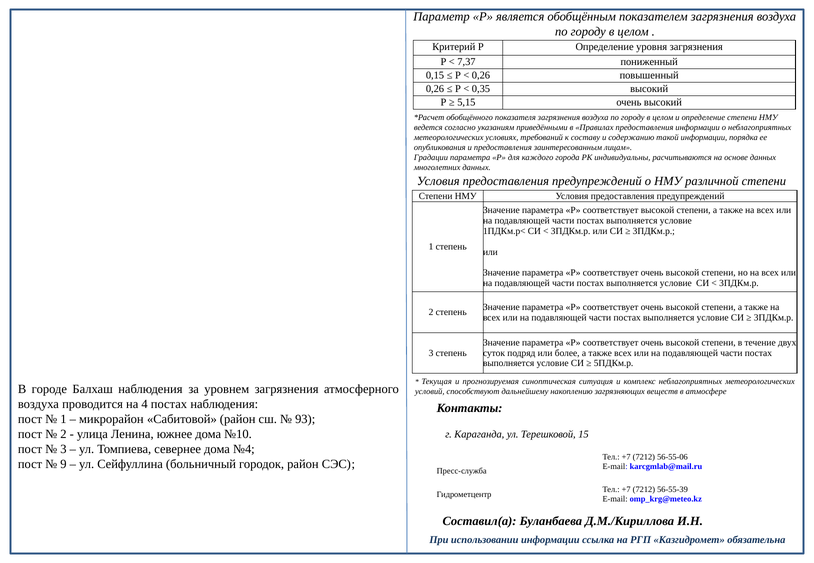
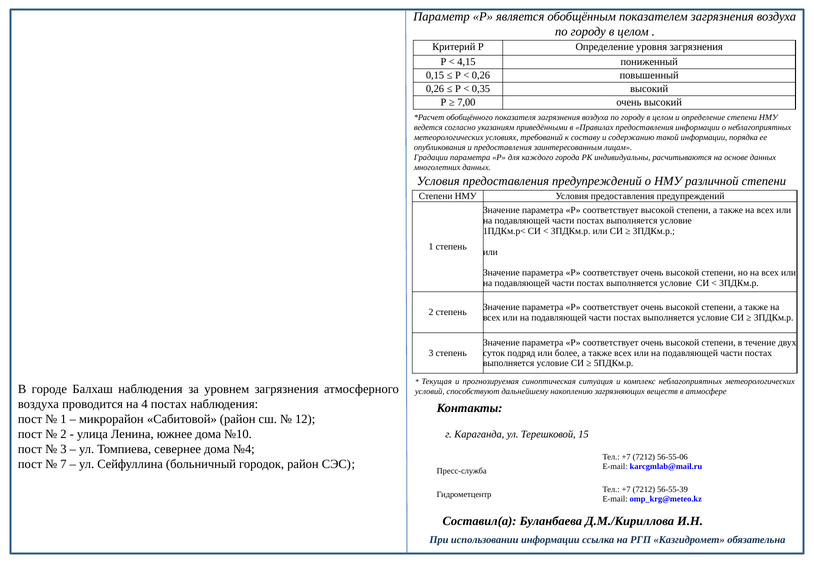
7,37: 7,37 -> 4,15 (466, 62)
5,15: 5,15 -> 7,00 (466, 102)
93: 93 -> 12 (305, 420)
9: 9 -> 7 (63, 465)
